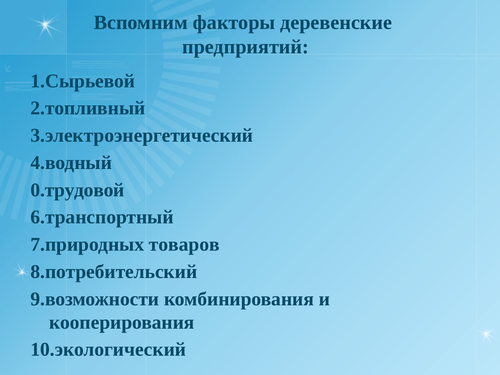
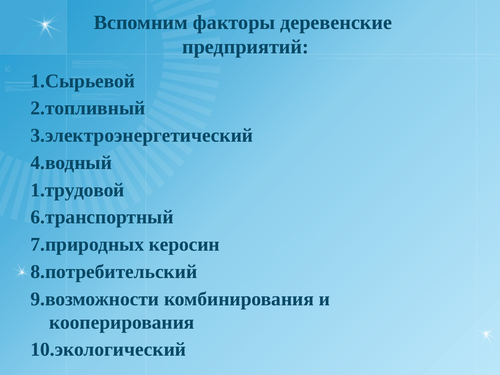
0.трудовой: 0.трудовой -> 1.трудовой (77, 190)
товаров: товаров -> керосин (184, 244)
